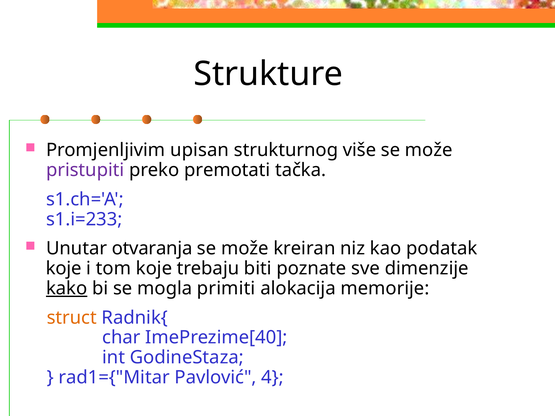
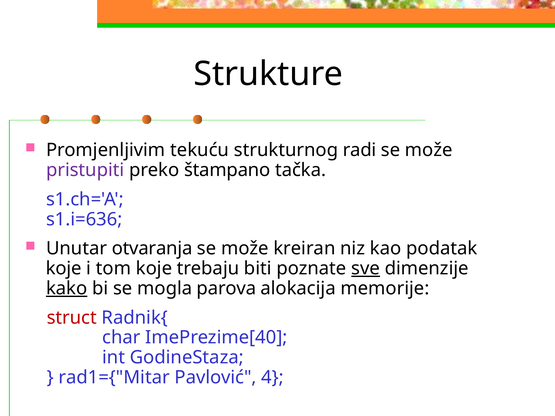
upisan: upisan -> tekuću (200, 150)
više: više -> radi (360, 150)
premotati: premotati -> štampano (227, 170)
s1.i=233: s1.i=233 -> s1.i=636 (84, 219)
sve underline: none -> present (366, 269)
primiti: primiti -> parova (226, 289)
struct colour: orange -> red (72, 318)
